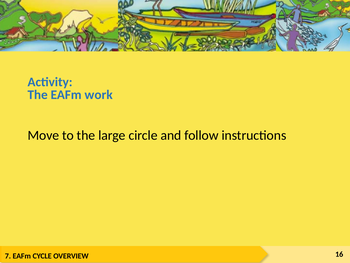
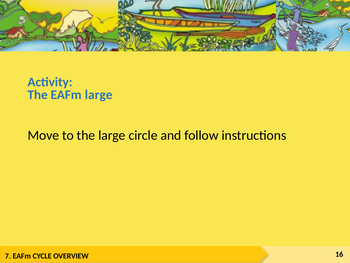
EAFm work: work -> large (99, 95)
